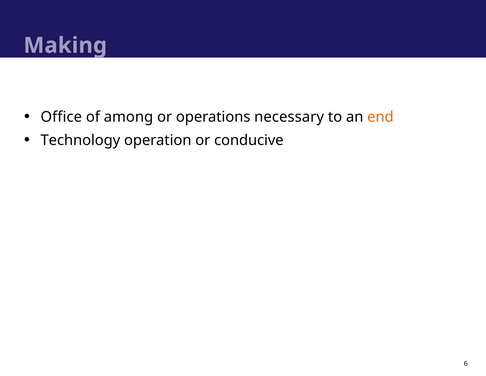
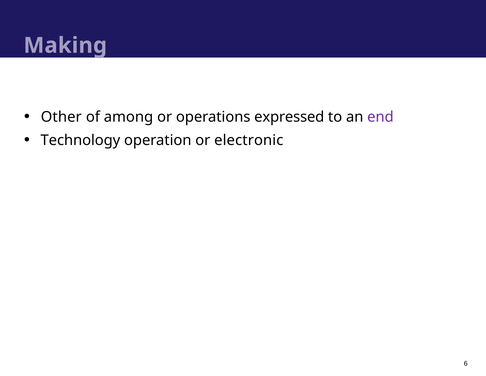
Office: Office -> Other (61, 117)
necessary: necessary -> expressed (289, 117)
end colour: orange -> purple (380, 117)
conducive: conducive -> electronic (249, 140)
